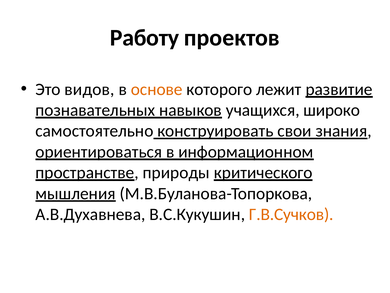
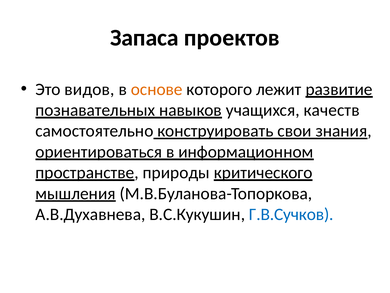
Работу: Работу -> Запаса (144, 38)
широко: широко -> качеств (332, 110)
Г.В.Сучков colour: orange -> blue (291, 214)
